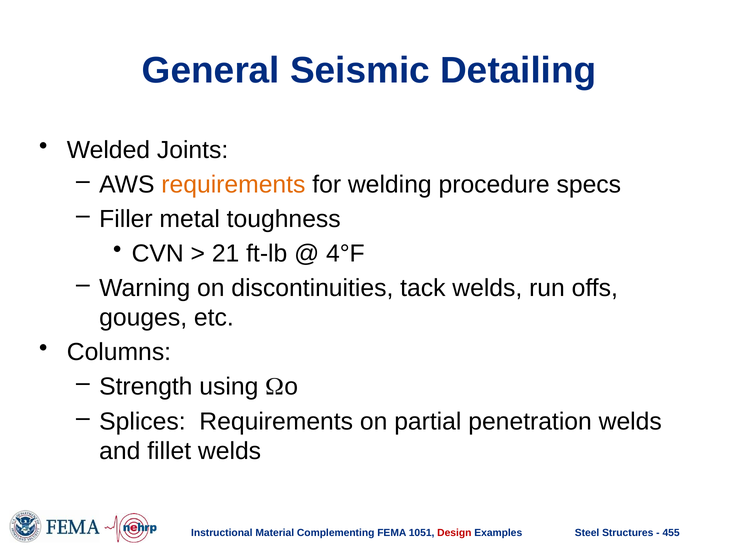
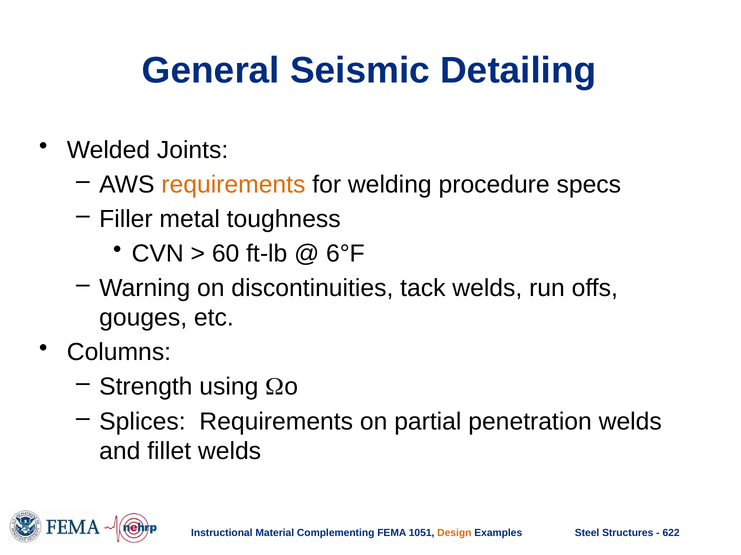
21: 21 -> 60 (226, 254)
4°F: 4°F -> 6°F (345, 254)
Design colour: red -> orange (454, 534)
455: 455 -> 622 (671, 534)
